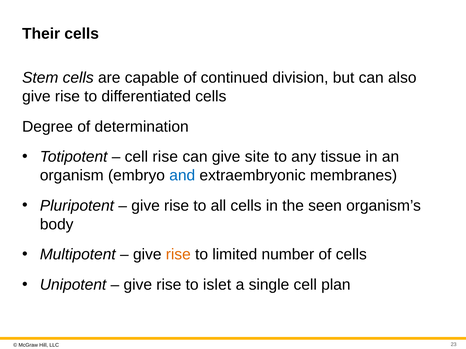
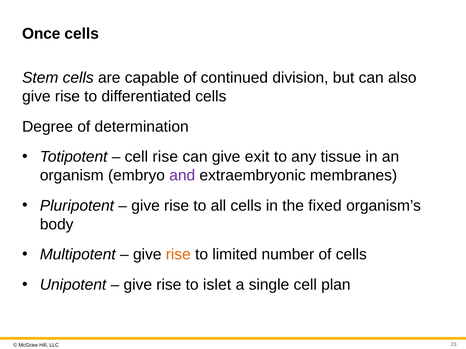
Their: Their -> Once (41, 34)
site: site -> exit (257, 157)
and colour: blue -> purple (182, 176)
seen: seen -> fixed (325, 206)
